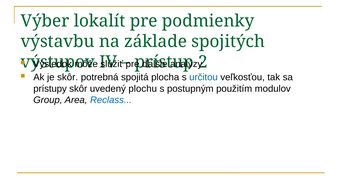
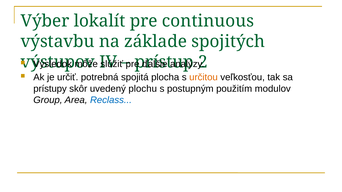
podmienky: podmienky -> continuous (208, 21)
je skôr: skôr -> určiť (68, 77)
určitou colour: blue -> orange (203, 77)
